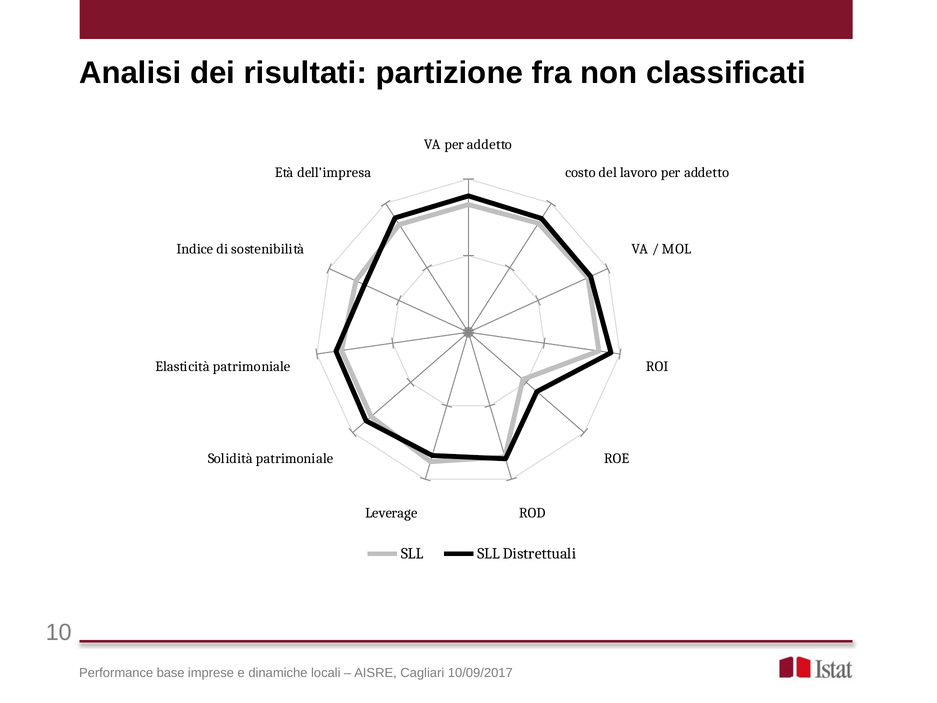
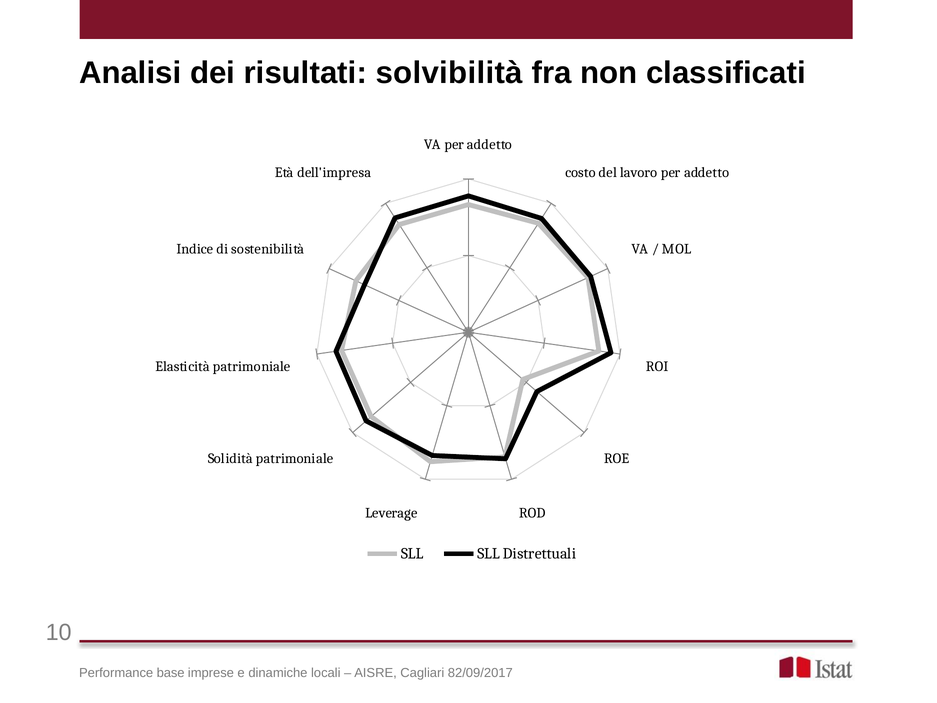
partizione: partizione -> solvibilità (449, 73)
10/09/2017: 10/09/2017 -> 82/09/2017 (480, 673)
